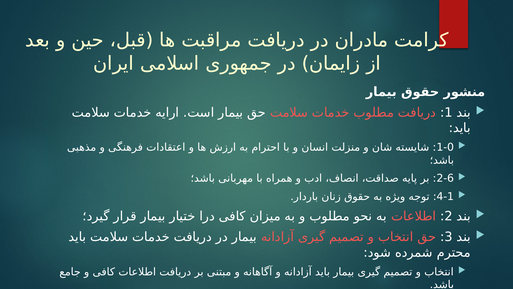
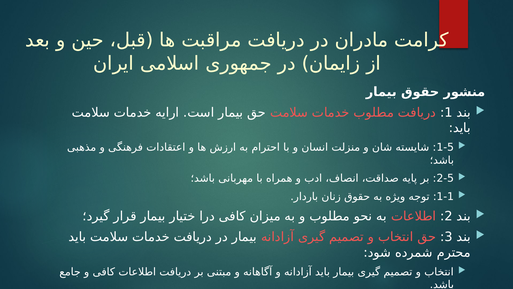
1-0: 1-0 -> 1-5 (445, 147)
2-6: 2-6 -> 2-5 (445, 178)
4-1: 4-1 -> 1-1 (445, 196)
